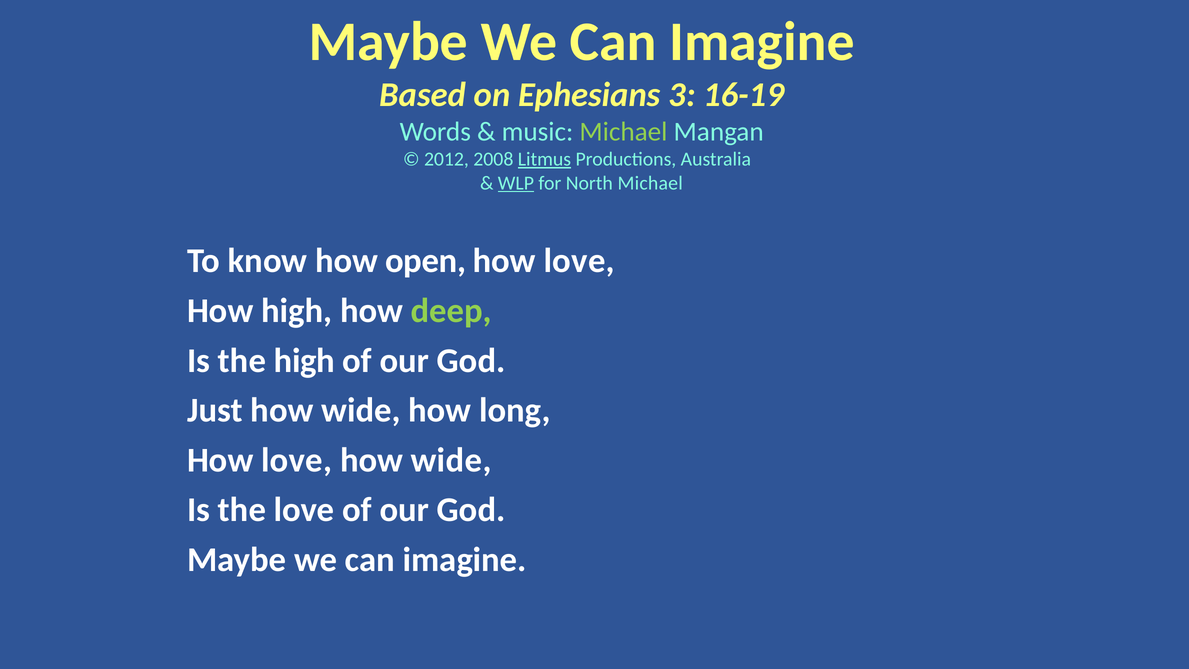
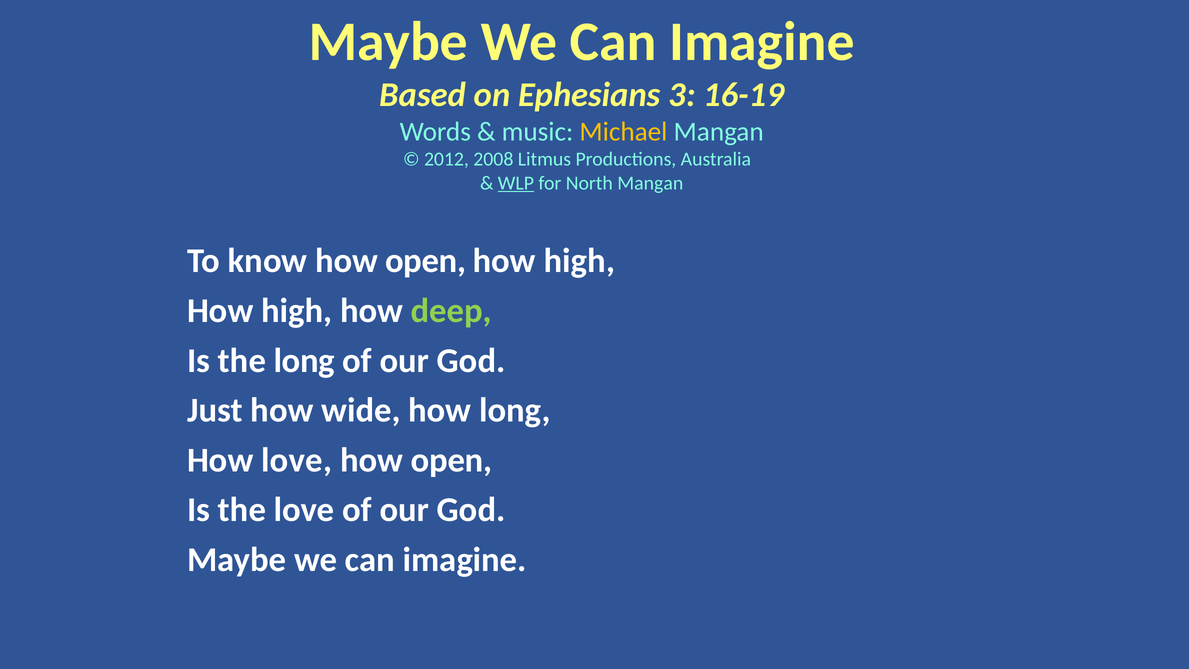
Michael colour: light green -> yellow (623, 132)
Litmus underline: present -> none (544, 159)
North Michael: Michael -> Mangan (650, 183)
love: love -> high (579, 261)
the high: high -> long (304, 361)
wide: wide -> open (451, 460)
